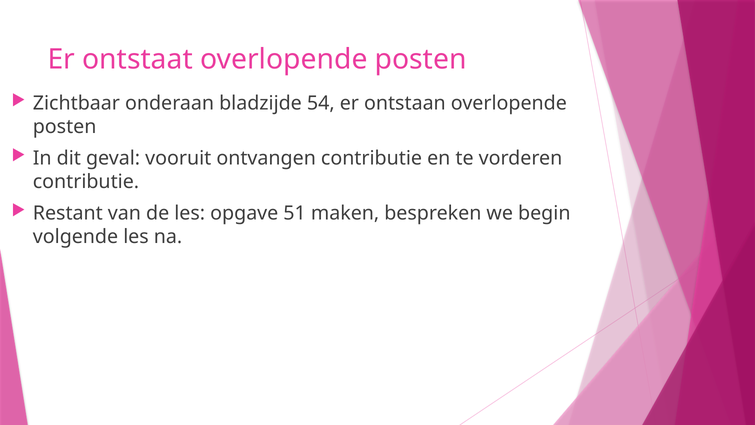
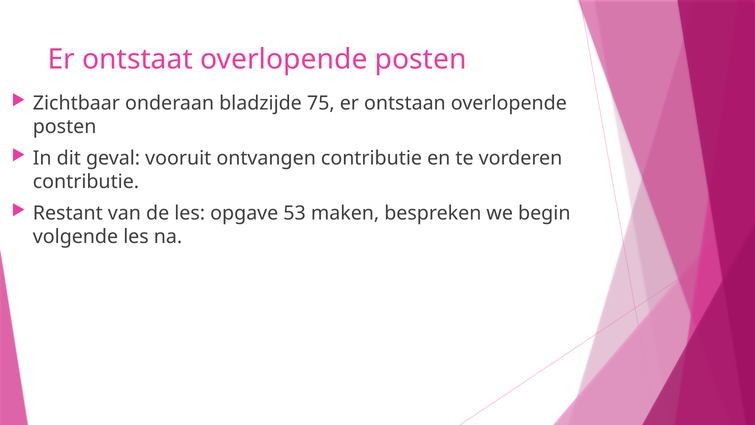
54: 54 -> 75 (321, 103)
51: 51 -> 53 (295, 213)
